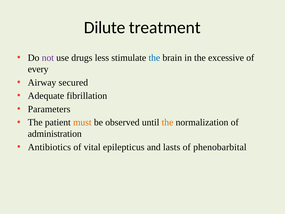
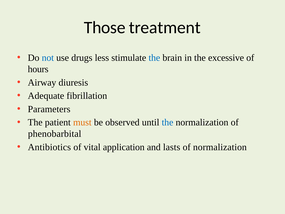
Dilute: Dilute -> Those (105, 28)
not colour: purple -> blue (48, 58)
every: every -> hours (38, 69)
secured: secured -> diuresis (73, 82)
the colour: orange -> blue (168, 122)
administration: administration -> phenobarbital (55, 134)
epilepticus: epilepticus -> application (124, 147)
of phenobarbital: phenobarbital -> normalization (220, 147)
